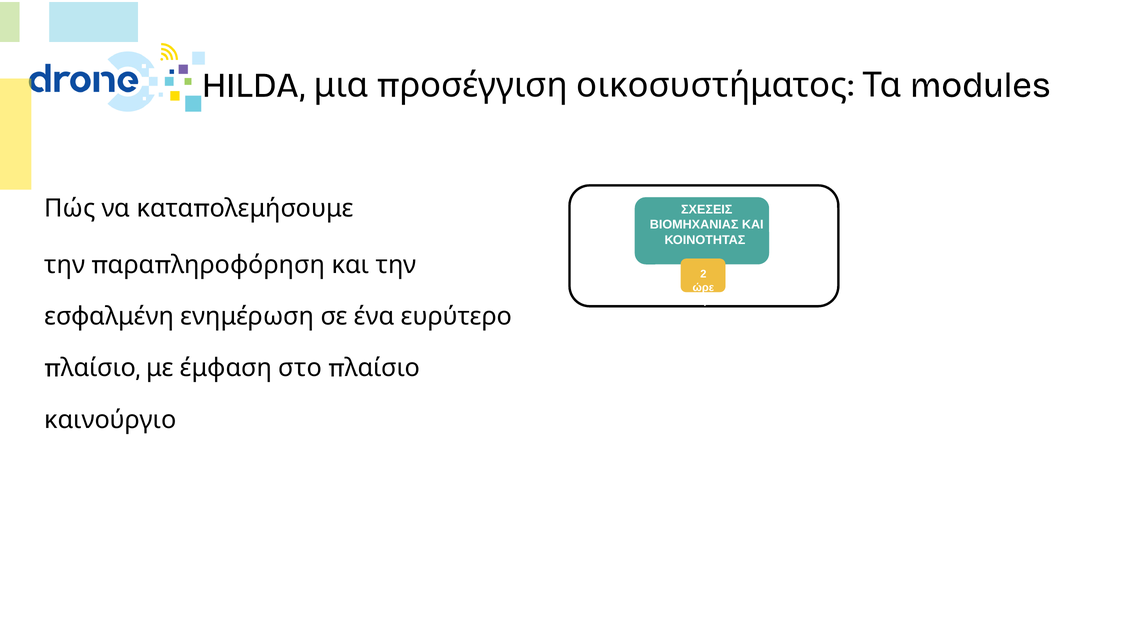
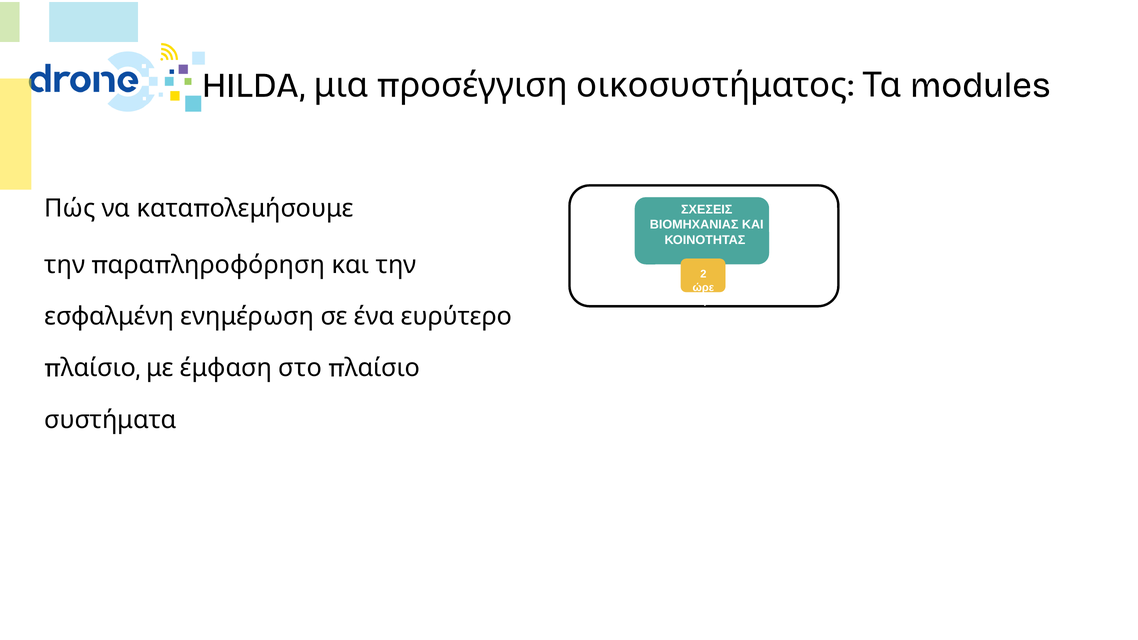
καινούργιο: καινούργιο -> συστήματα (110, 420)
